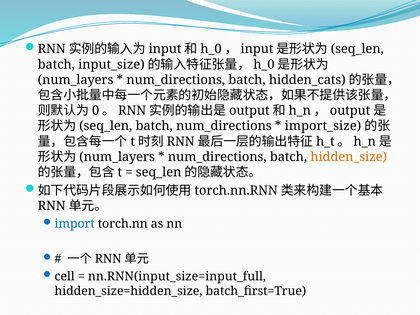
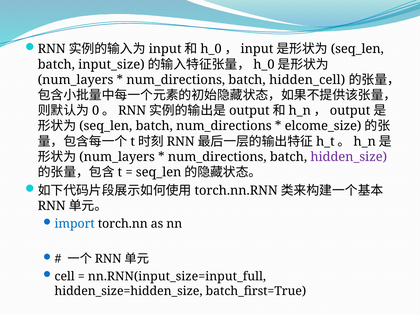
hidden_cats: hidden_cats -> hidden_cell (307, 80)
import_size: import_size -> elcome_size (323, 126)
hidden_size colour: orange -> purple (349, 157)
